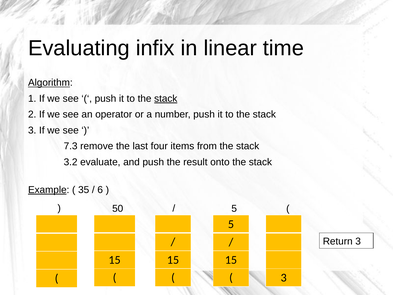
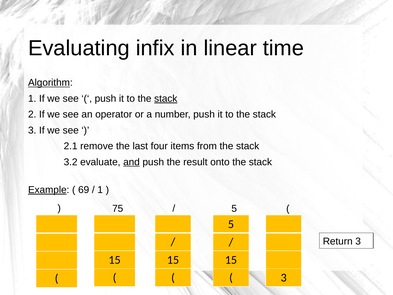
7.3: 7.3 -> 2.1 (71, 146)
and underline: none -> present (132, 162)
35: 35 -> 69 (84, 190)
6: 6 -> 1 (100, 190)
50: 50 -> 75 (118, 208)
